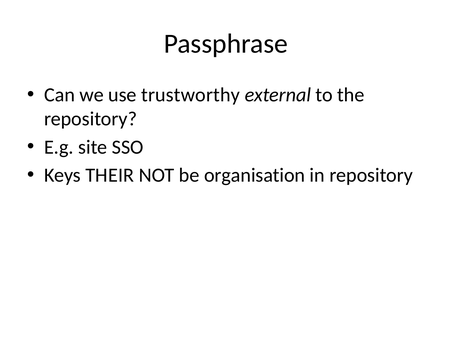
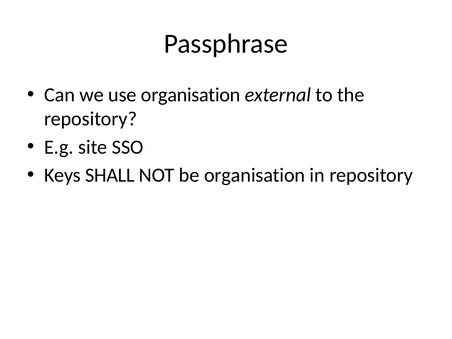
use trustworthy: trustworthy -> organisation (191, 95)
THEIR: THEIR -> SHALL (110, 175)
